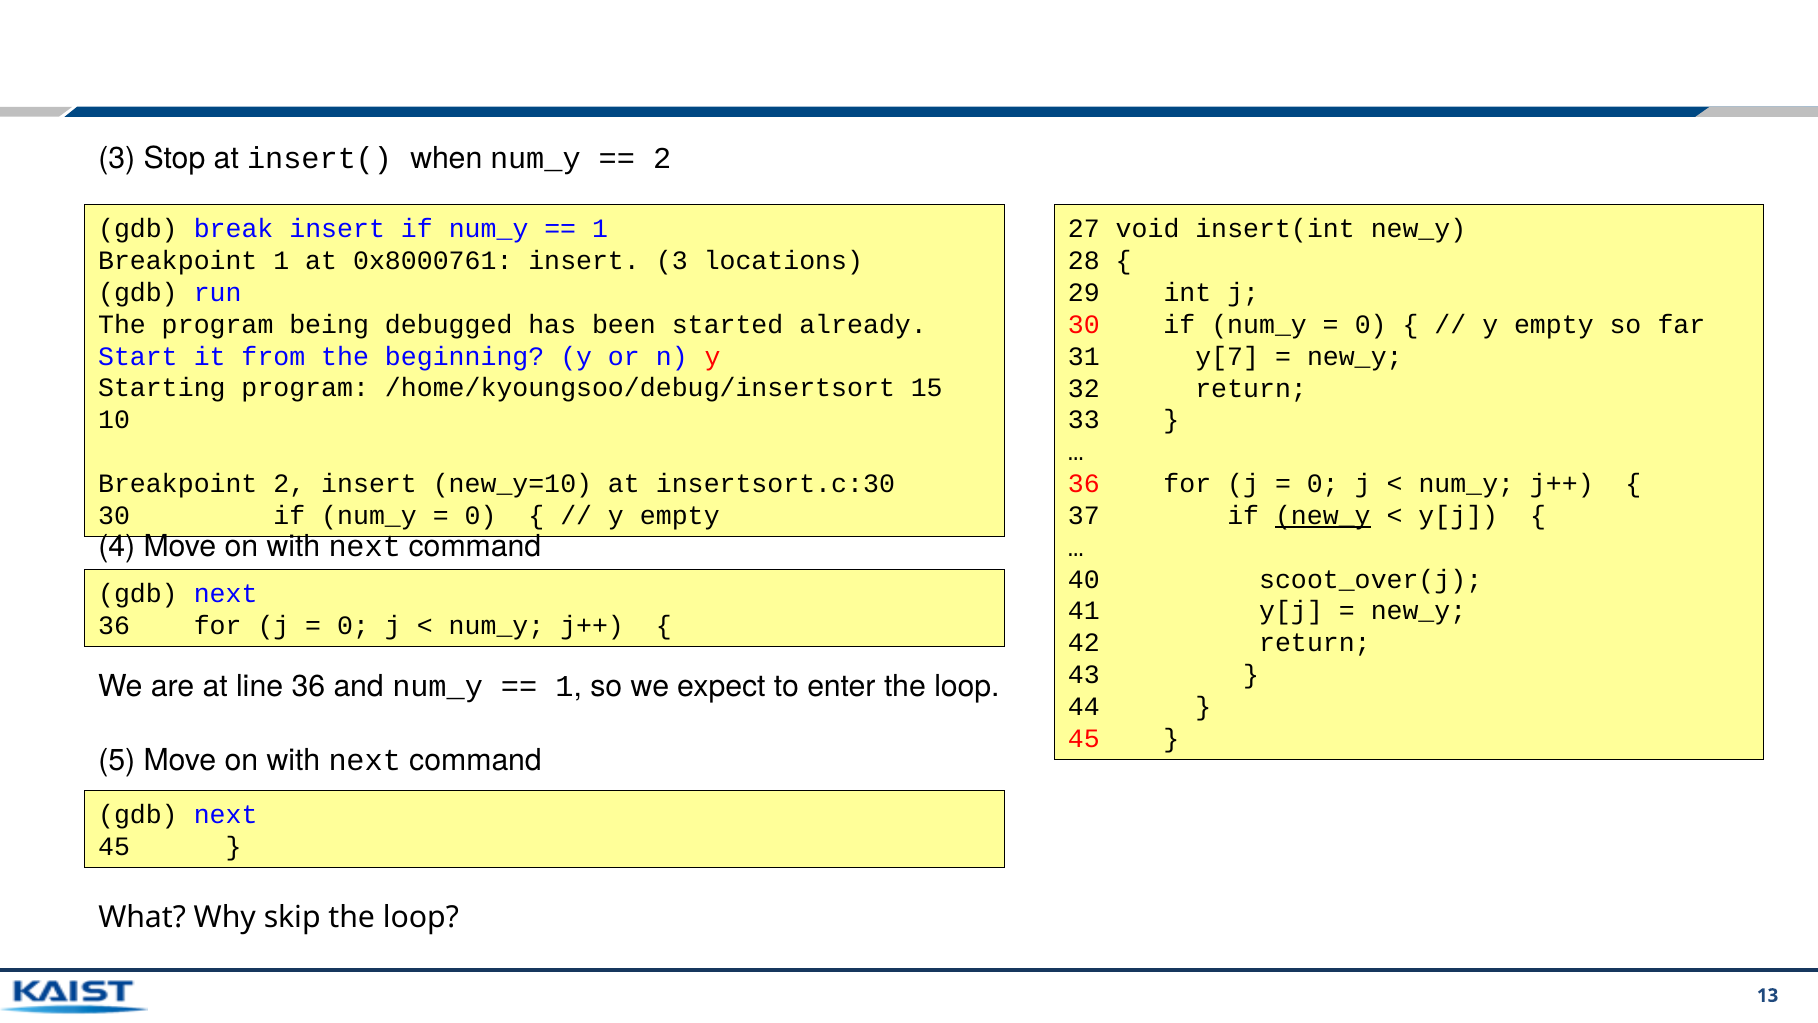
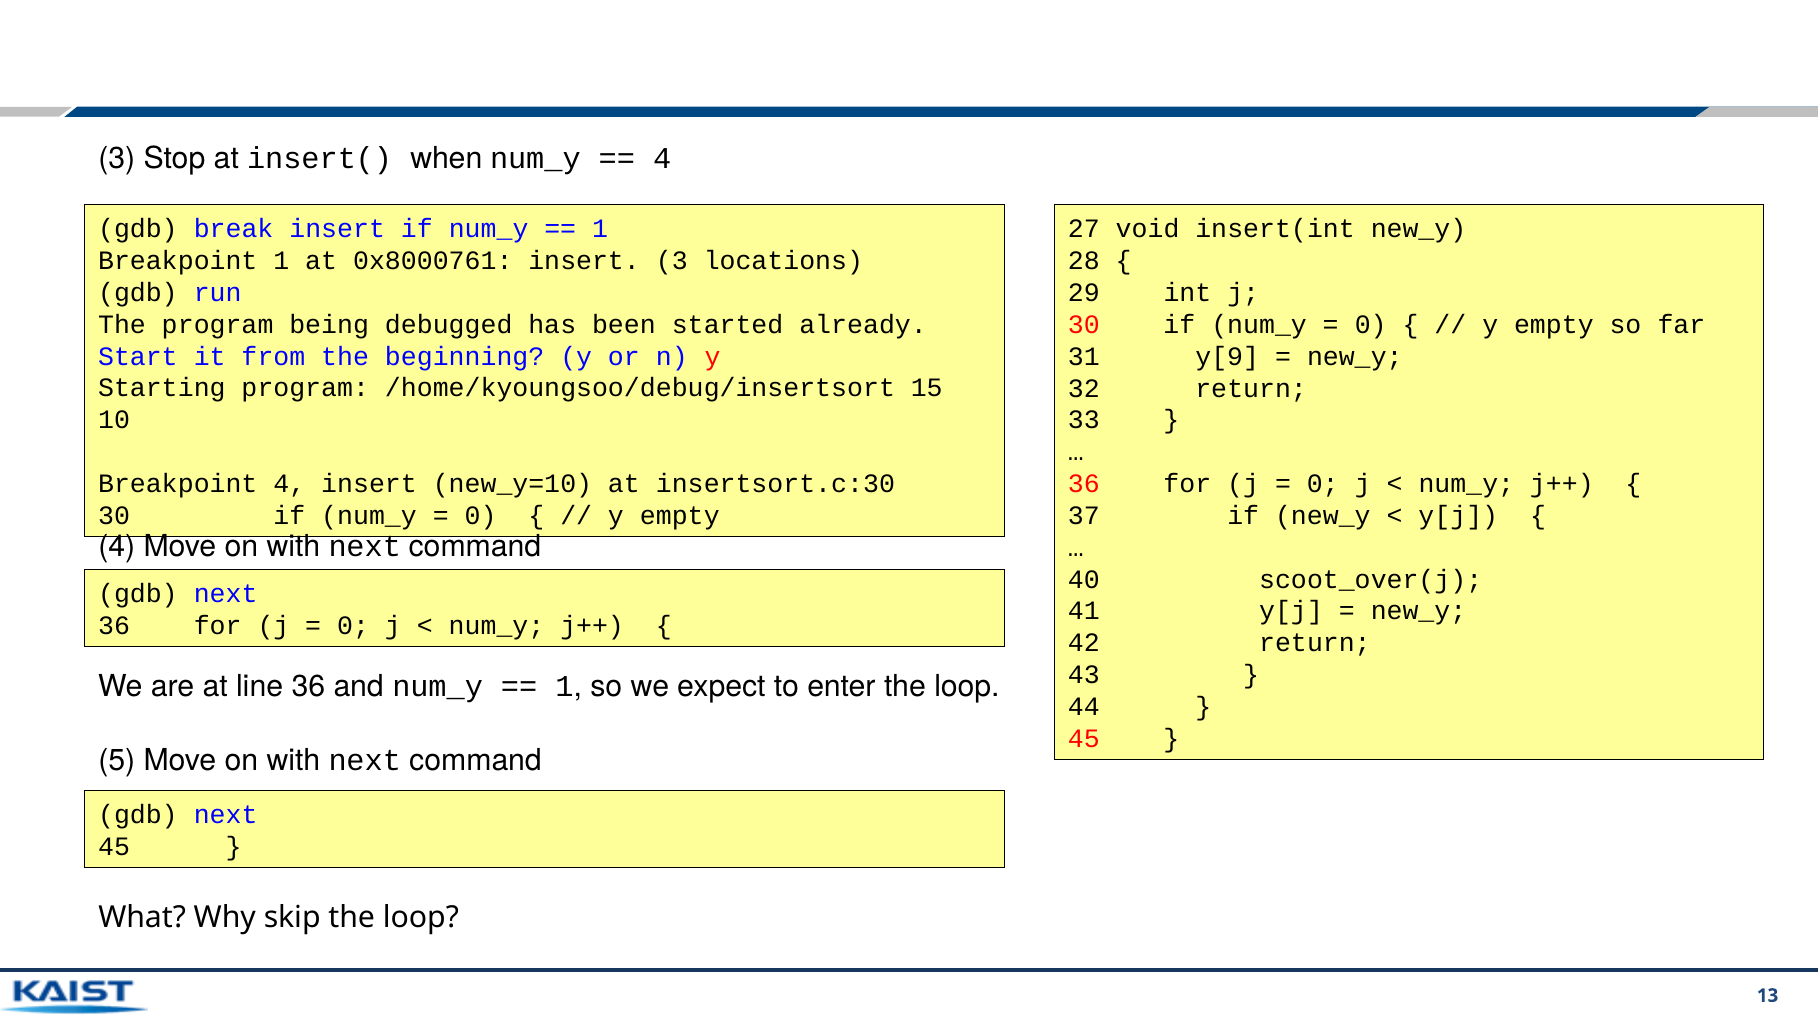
2: 2 -> 4 (662, 159)
y[7: y[7 -> y[9 (1227, 356)
Breakpoint 2: 2 -> 4 (289, 484)
new_y underline: present -> none (1323, 515)
